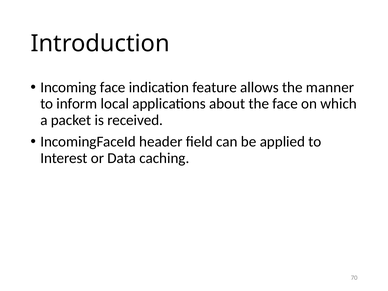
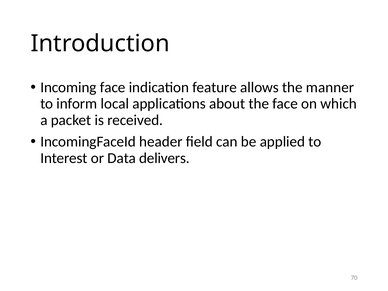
caching: caching -> delivers (164, 158)
